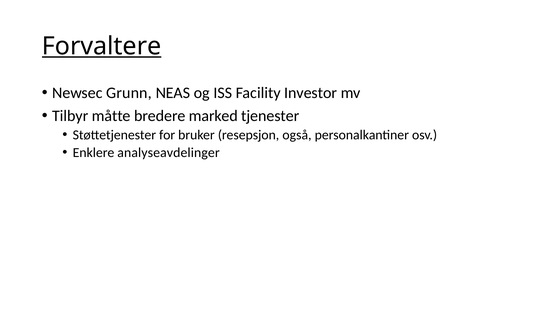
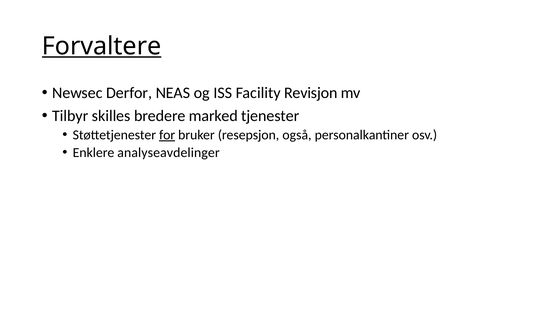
Grunn: Grunn -> Derfor (129, 93)
Investor: Investor -> Revisjon (311, 93)
måtte: måtte -> skilles (111, 116)
for underline: none -> present (167, 135)
